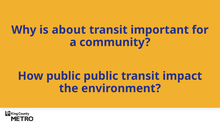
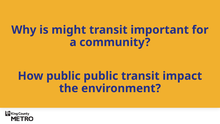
about: about -> might (69, 30)
